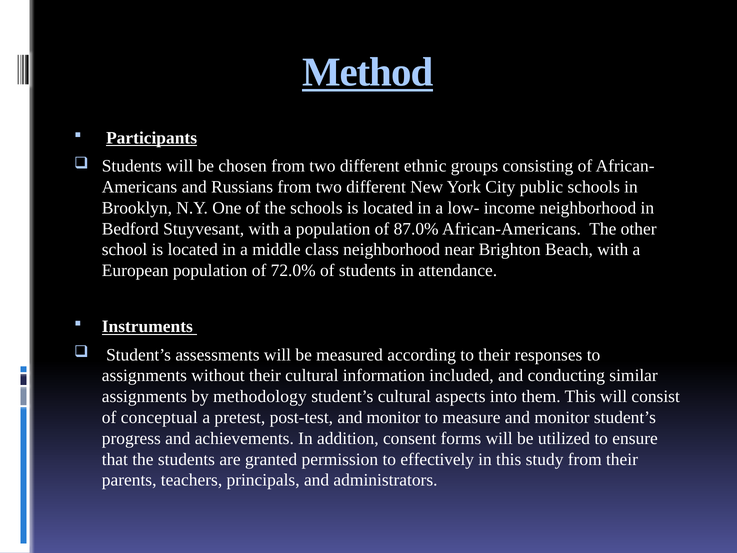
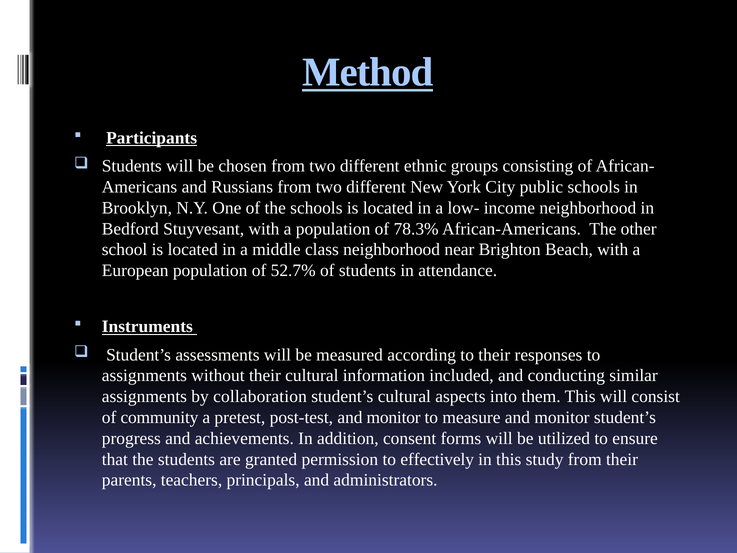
87.0%: 87.0% -> 78.3% (416, 229)
72.0%: 72.0% -> 52.7% (293, 270)
methodology: methodology -> collaboration (260, 396)
conceptual: conceptual -> community (159, 417)
